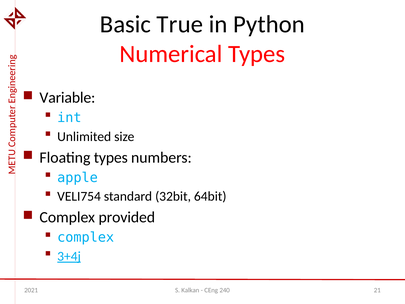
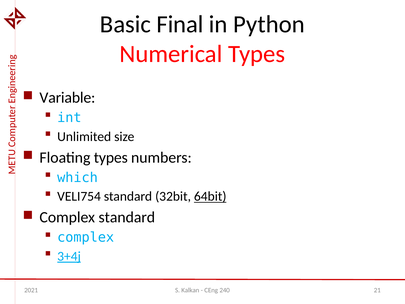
True: True -> Final (180, 24)
apple: apple -> which (78, 177)
64bit underline: none -> present (210, 196)
Complex provided: provided -> standard (127, 217)
